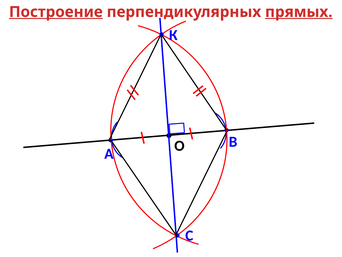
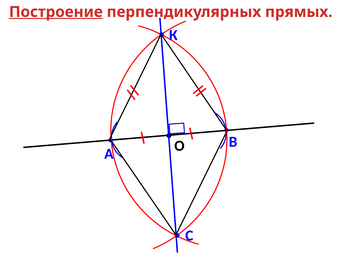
прямых underline: present -> none (299, 12)
